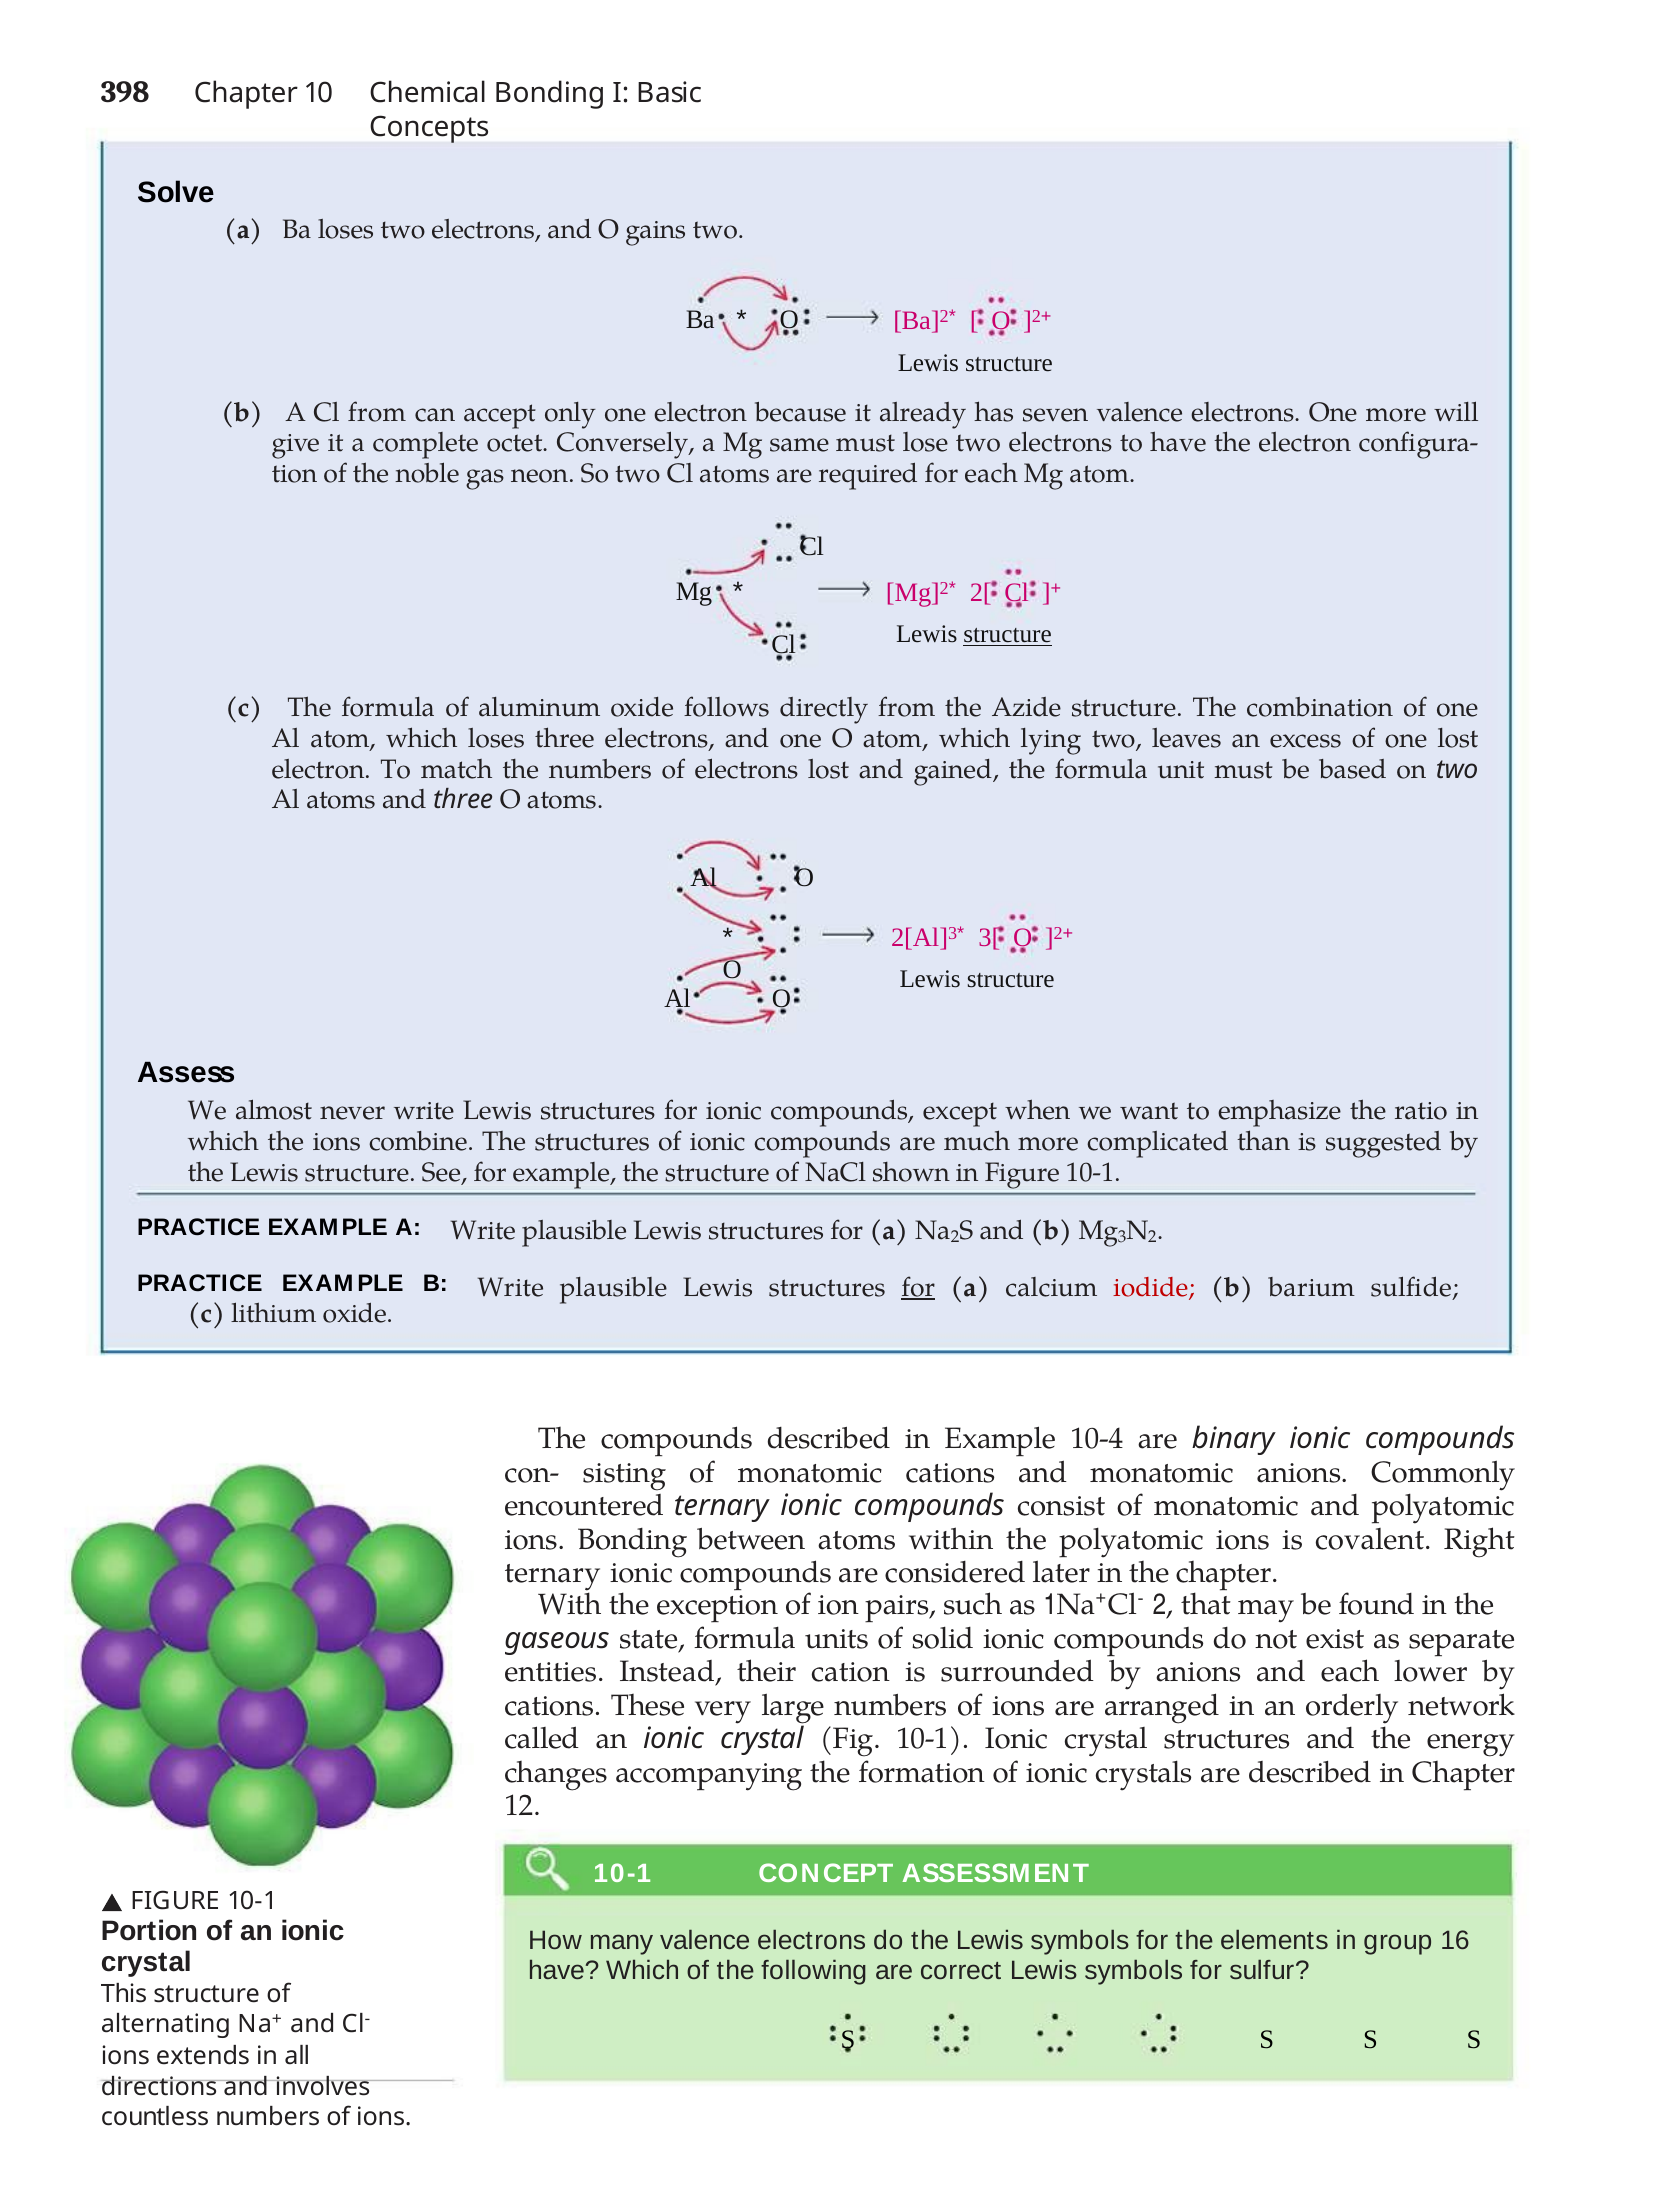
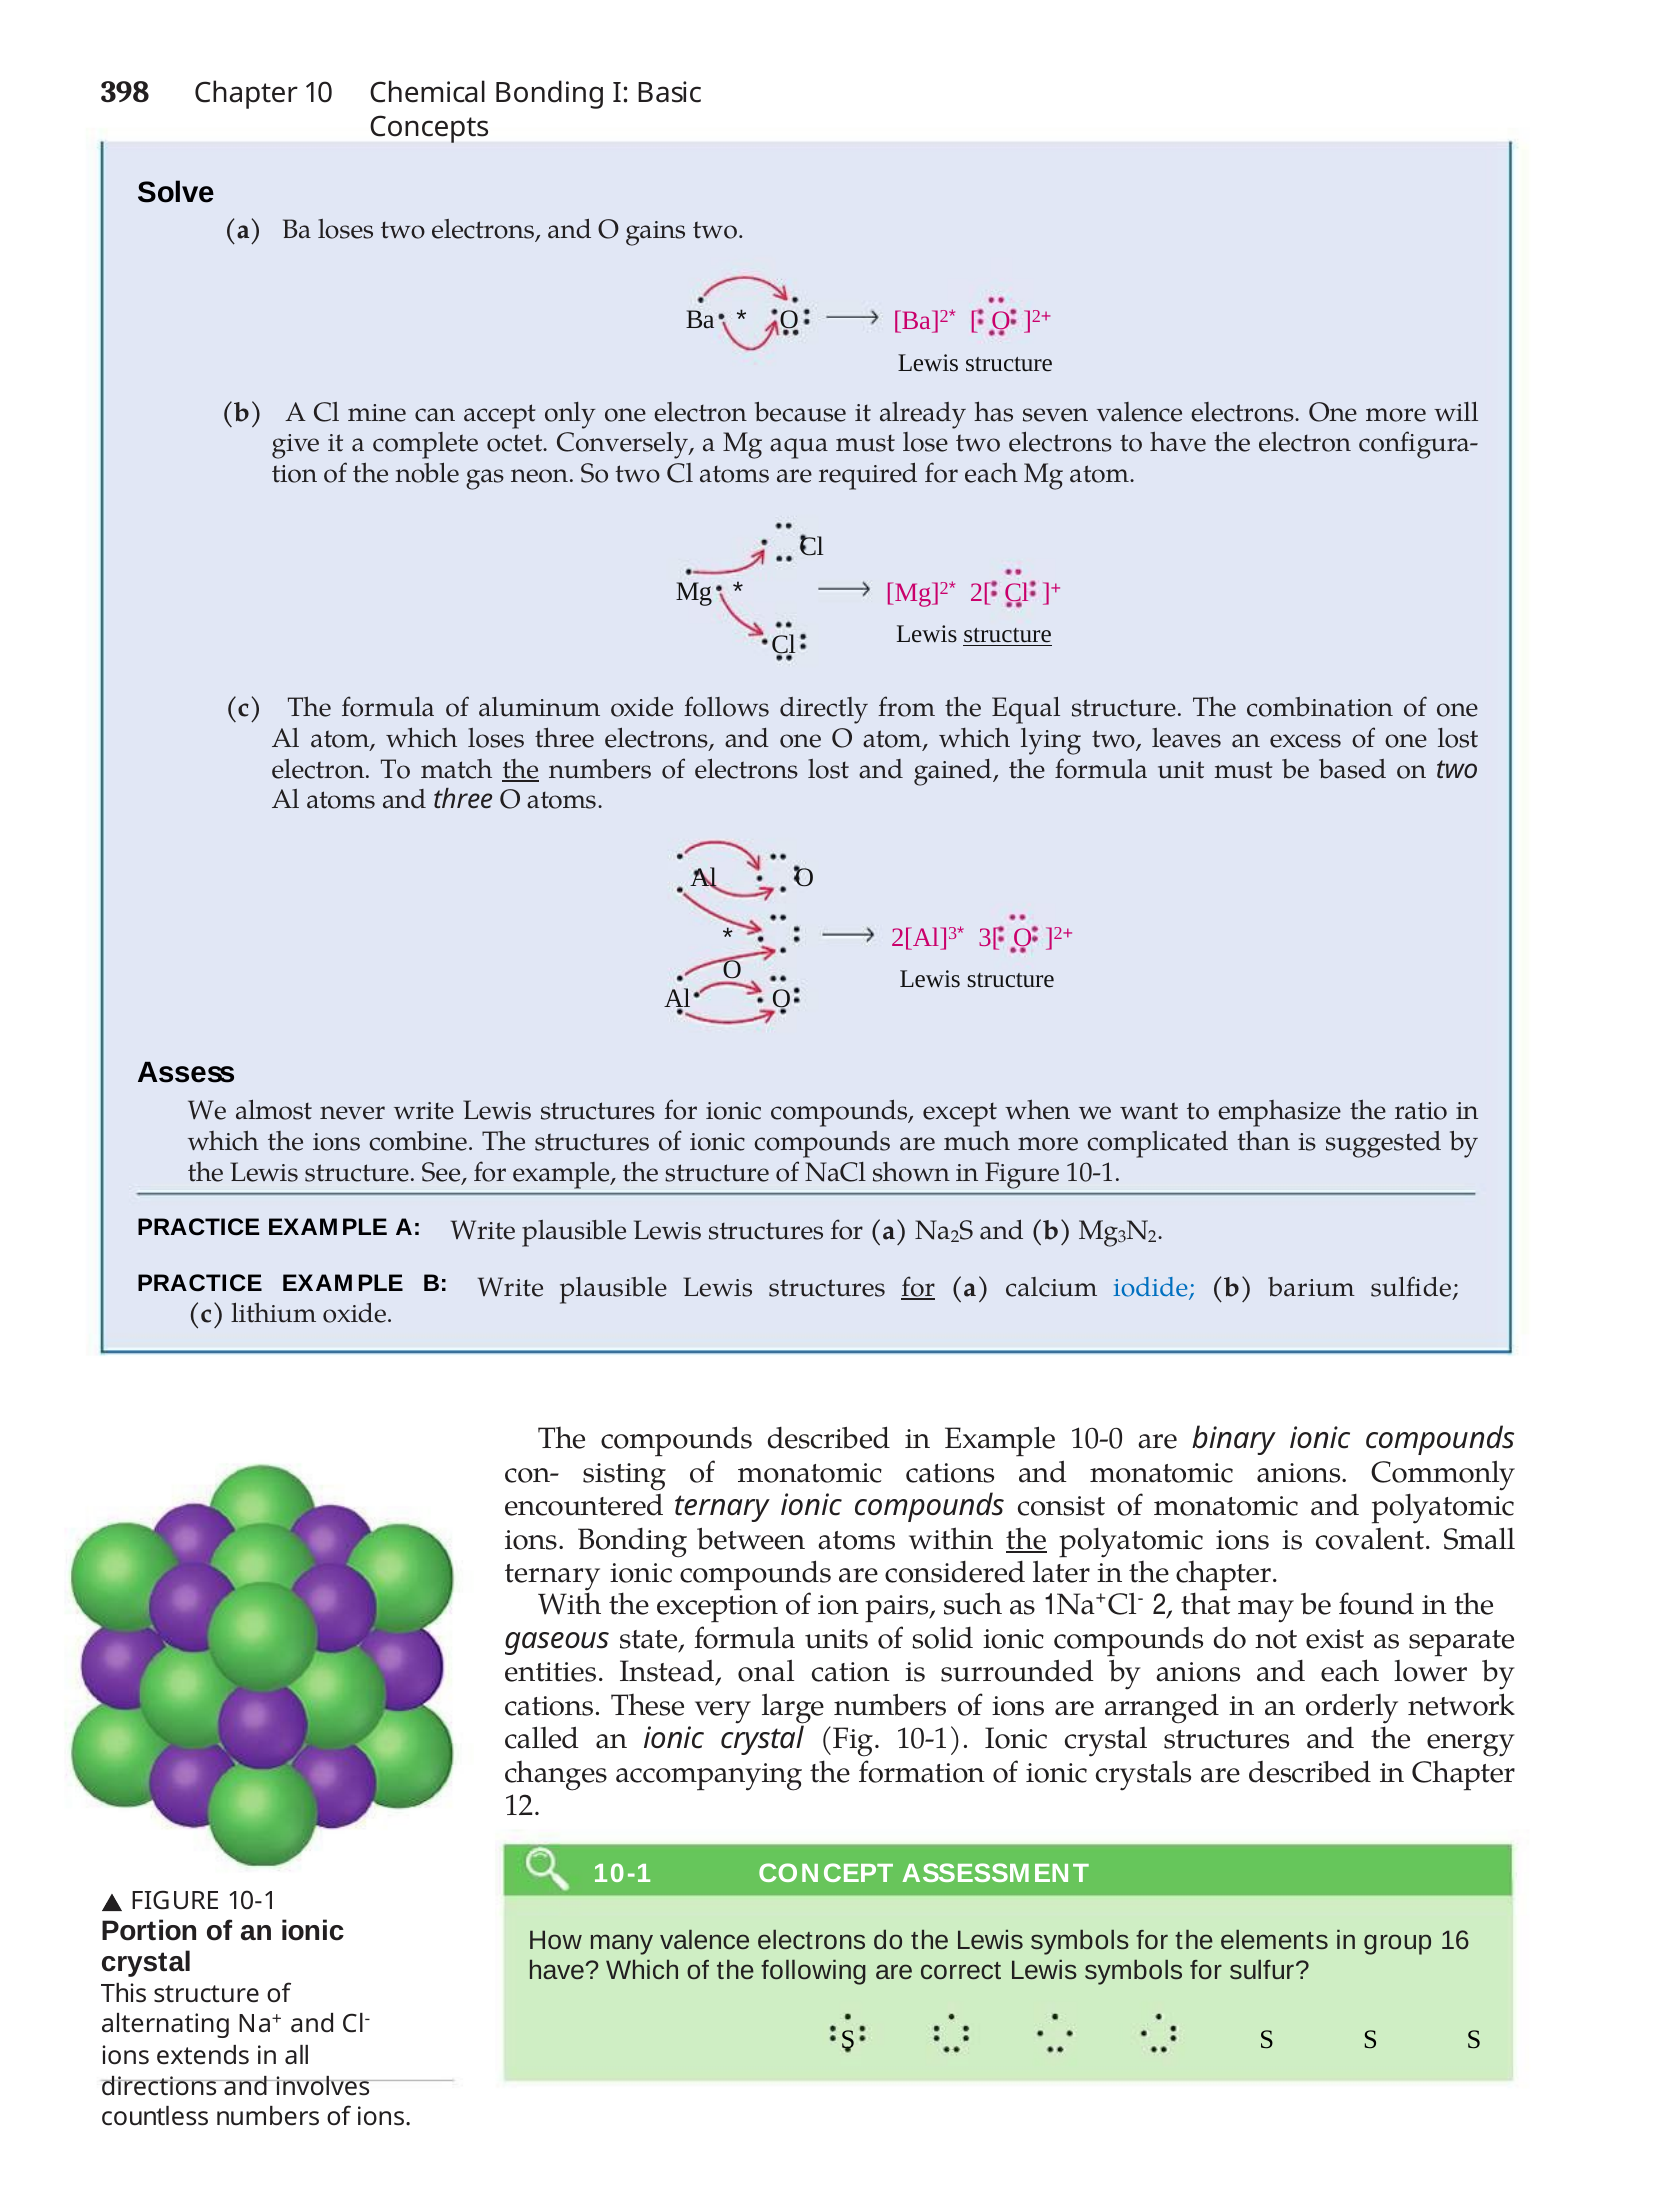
Cl from: from -> mine (377, 413)
same: same -> aqua (799, 443)
Azide: Azide -> Equal (1026, 708)
the underline: none -> present (521, 770)
iodide colour: red -> blue (1154, 1288)
10-4: 10-4 -> 10-0 (1097, 1439)
the underline: none -> present (1026, 1540)
Right: Right -> Small (1479, 1540)
their: their -> onal (766, 1673)
